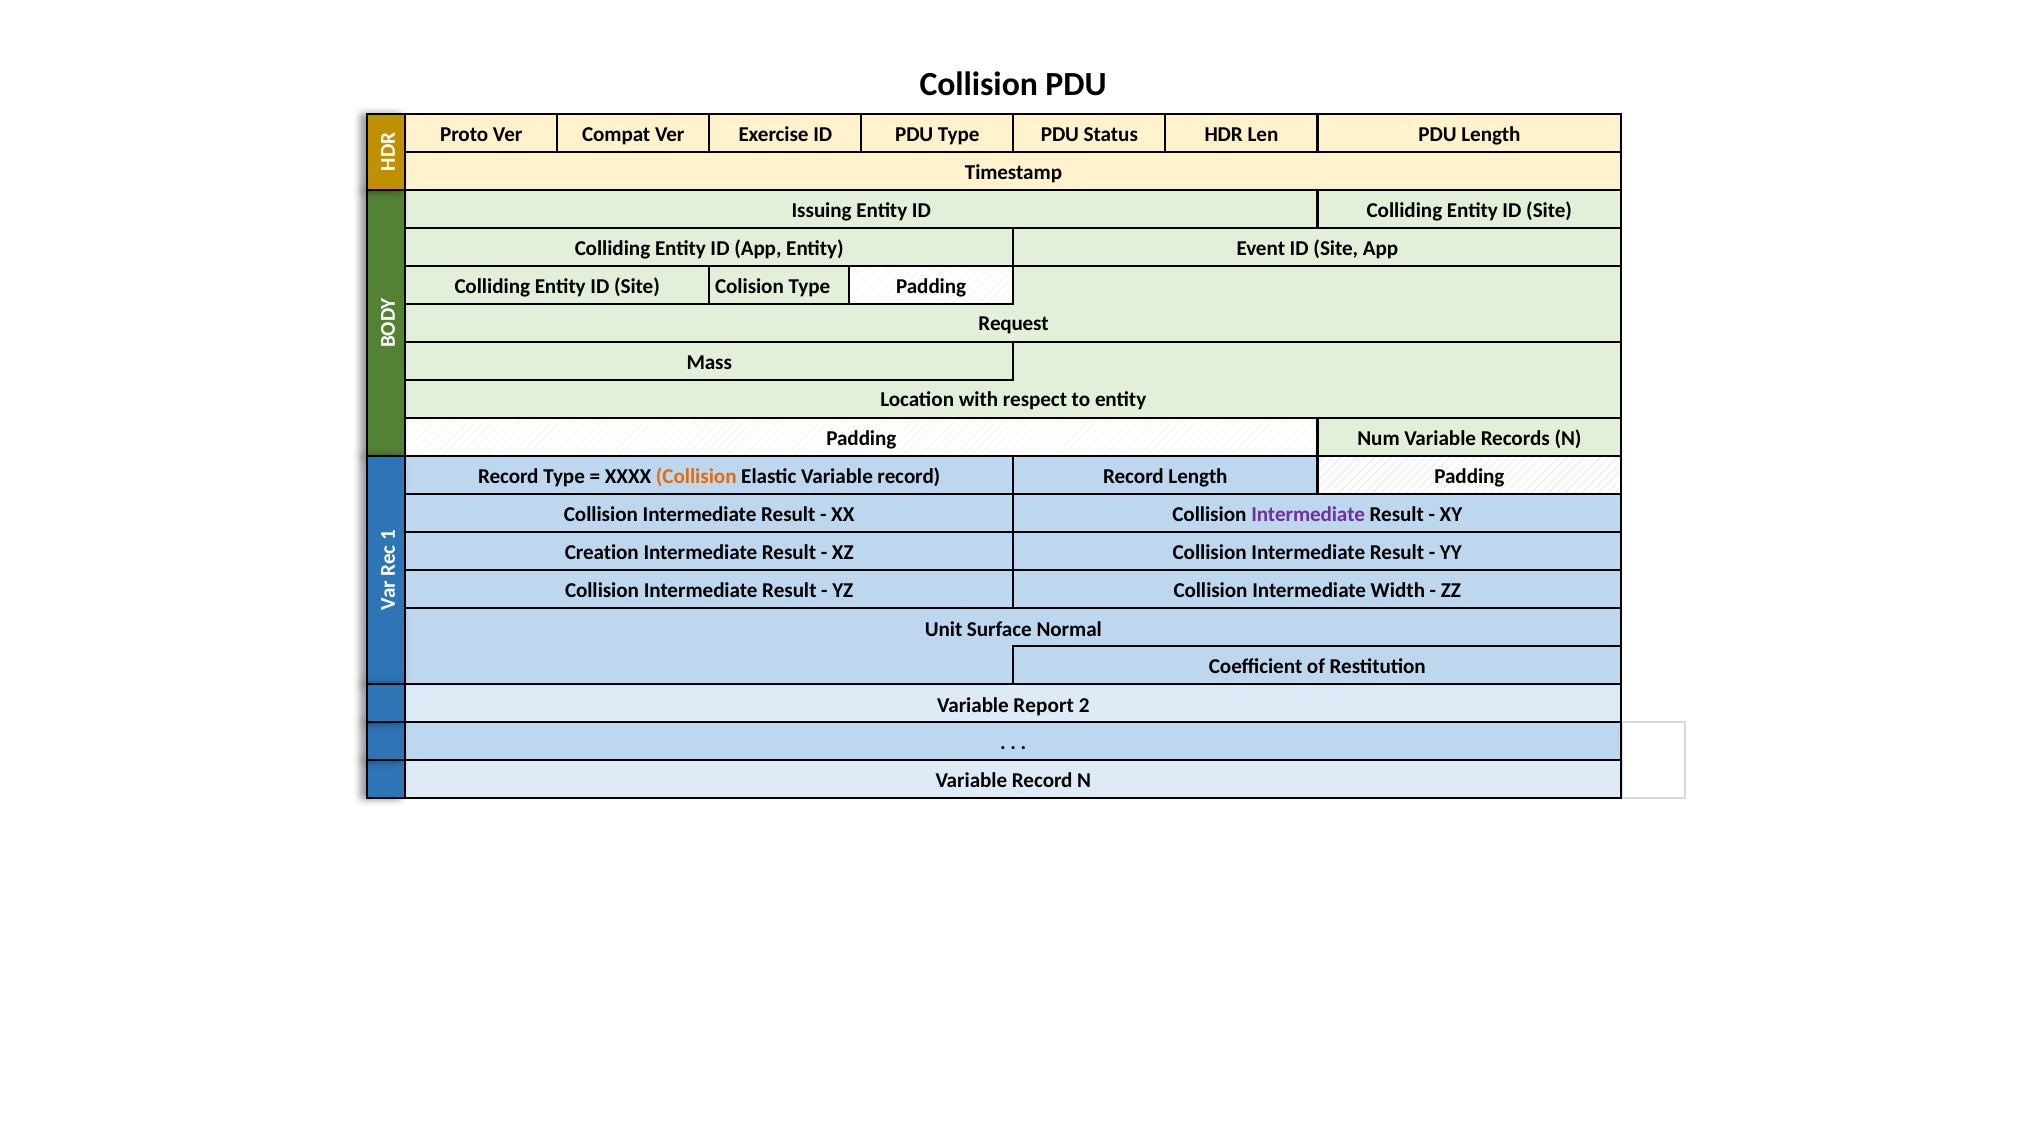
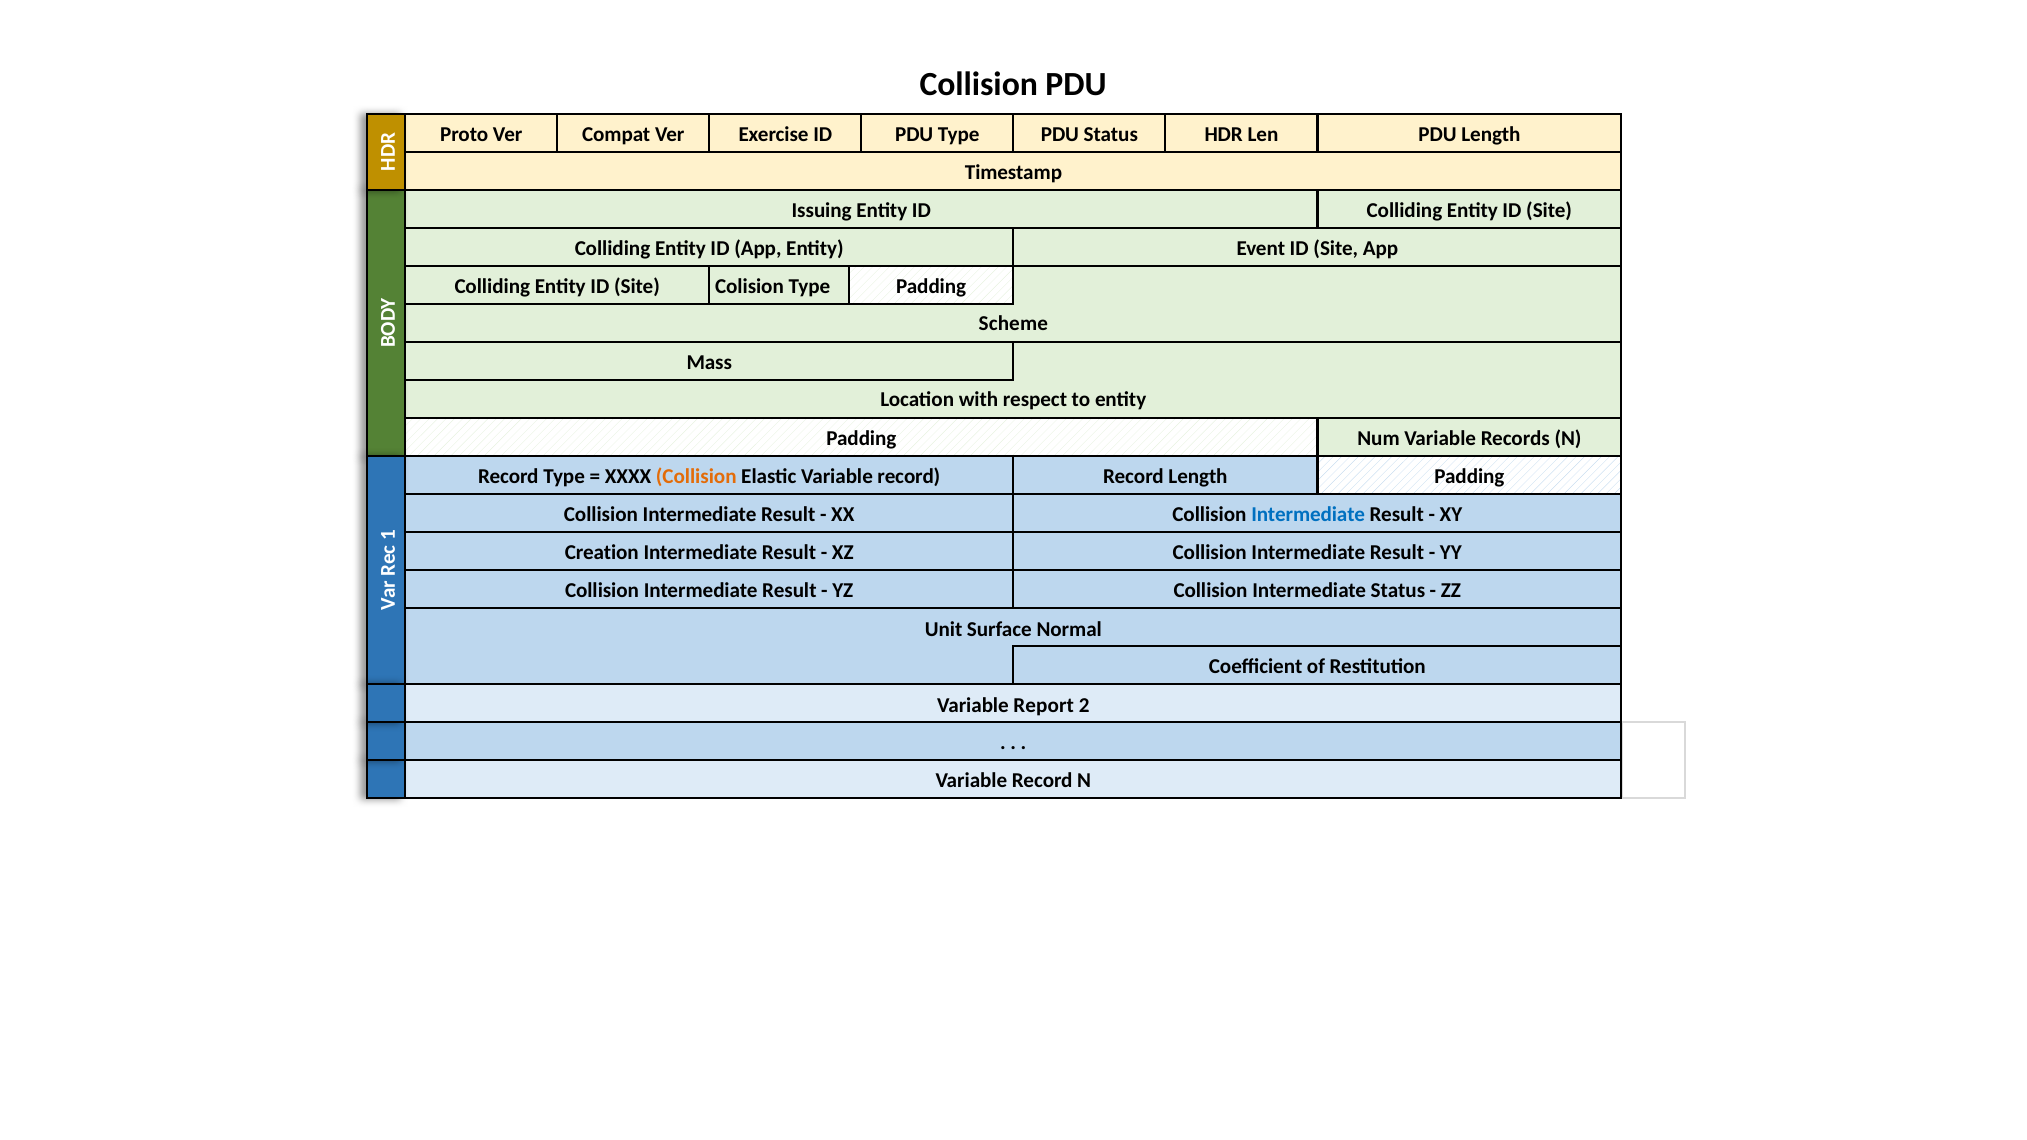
Request: Request -> Scheme (1013, 323)
Intermediate colour: purple -> blue (1308, 515)
Intermediate Width: Width -> Status (1398, 591)
